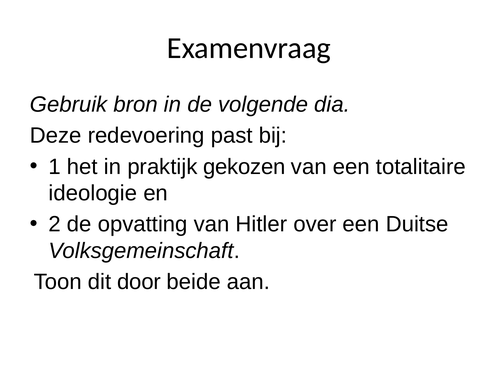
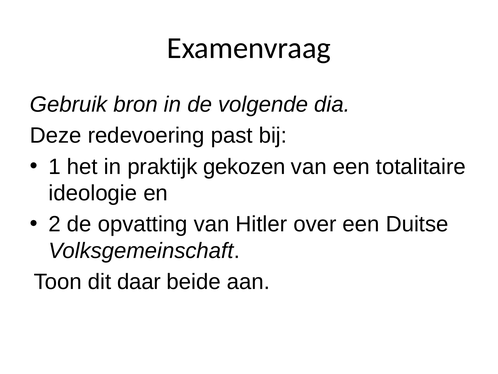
door: door -> daar (139, 282)
